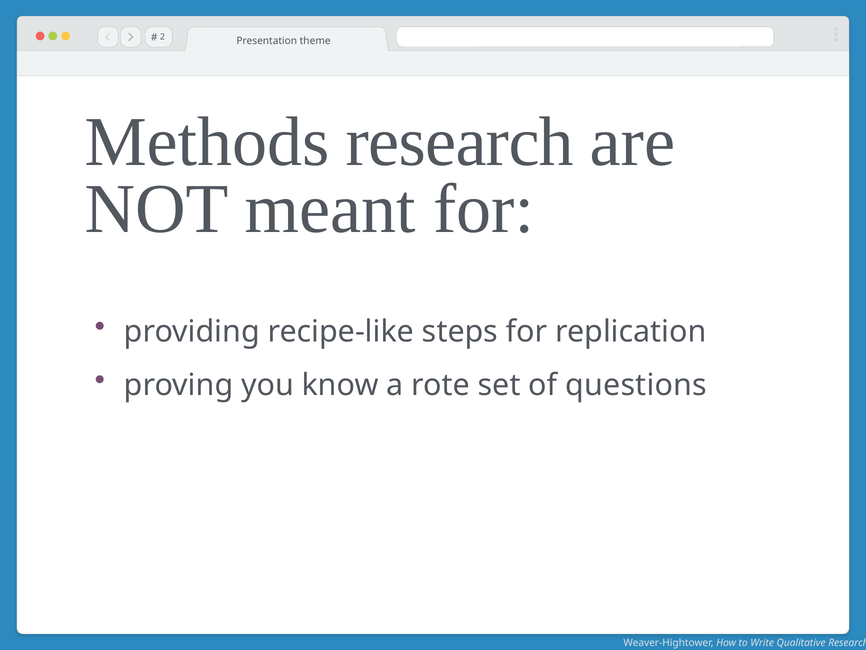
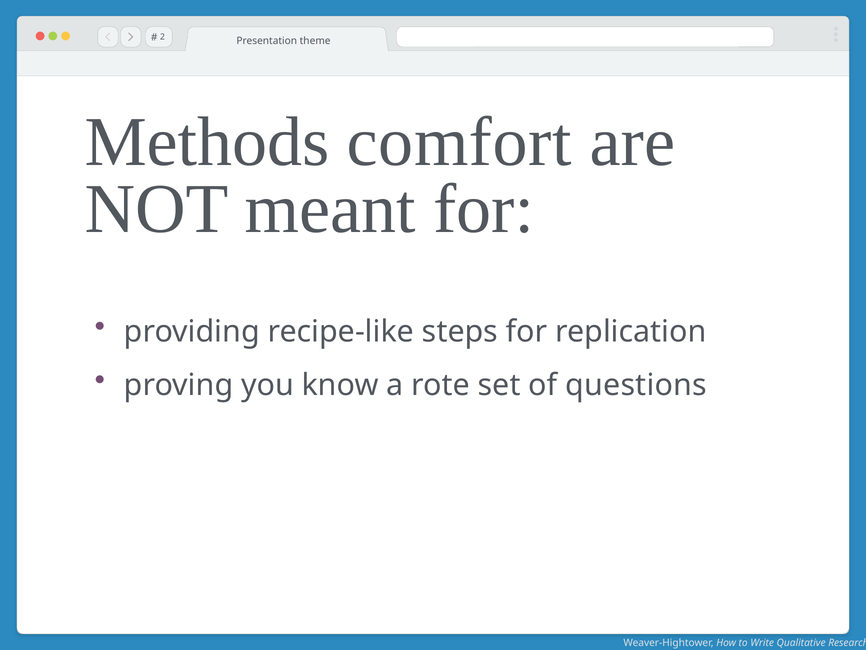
Methods research: research -> comfort (459, 142)
